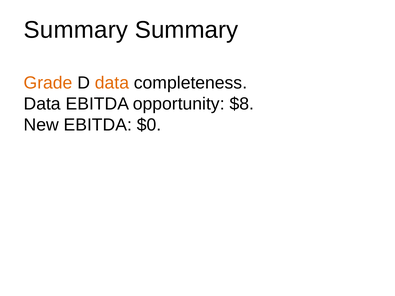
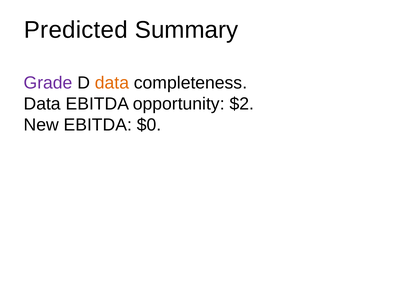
Summary: Summary -> Predicted (76, 30)
Grade colour: orange -> purple (48, 83)
$8: $8 -> $2 (242, 104)
